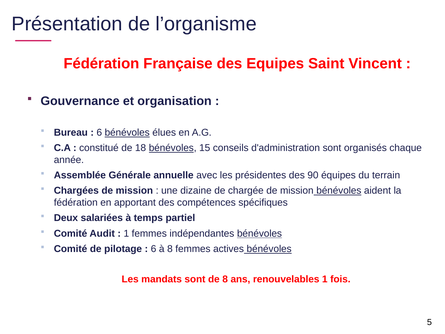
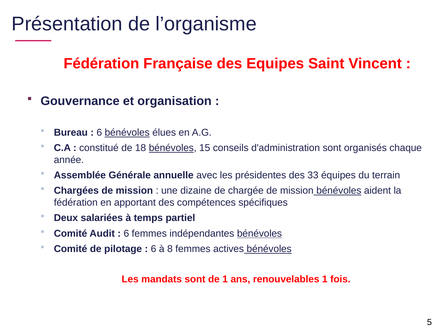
90: 90 -> 33 (313, 175)
1: 1 -> 6 (126, 233)
de 8: 8 -> 1 (225, 279)
